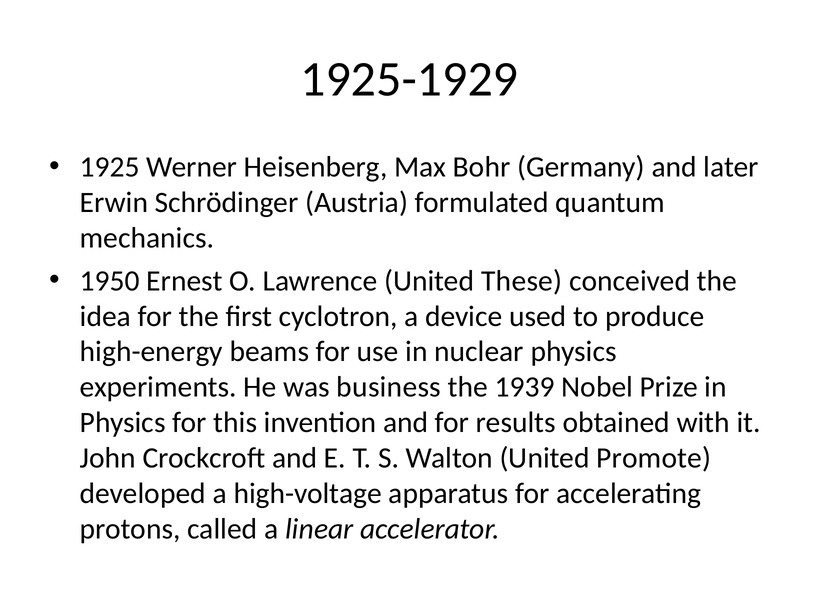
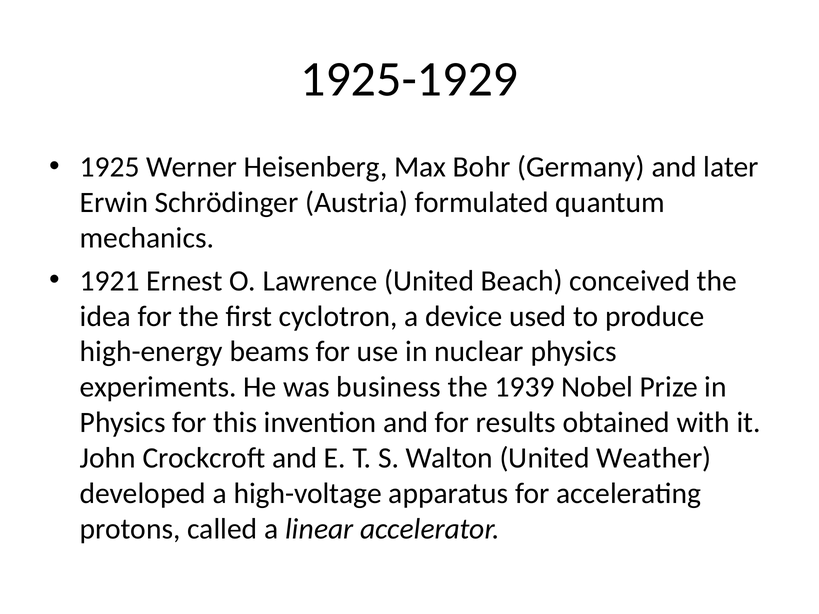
1950: 1950 -> 1921 (110, 281)
These: These -> Beach (522, 281)
Promote: Promote -> Weather (654, 458)
